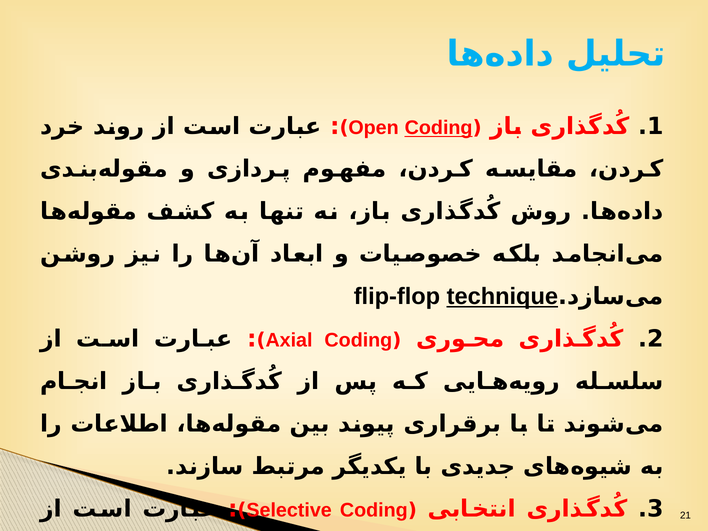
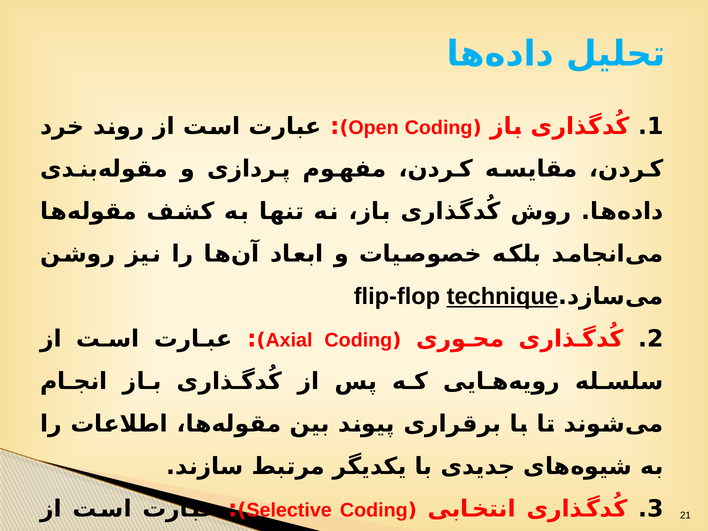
Coding underline: present -> none (439, 128)
